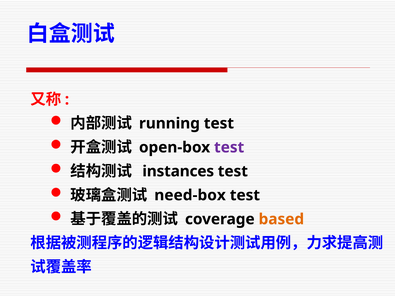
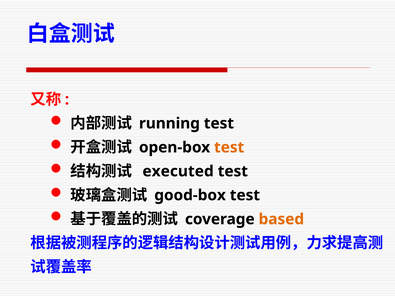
test colour: purple -> orange (229, 147)
instances: instances -> executed (178, 171)
need-box: need-box -> good-box (190, 195)
